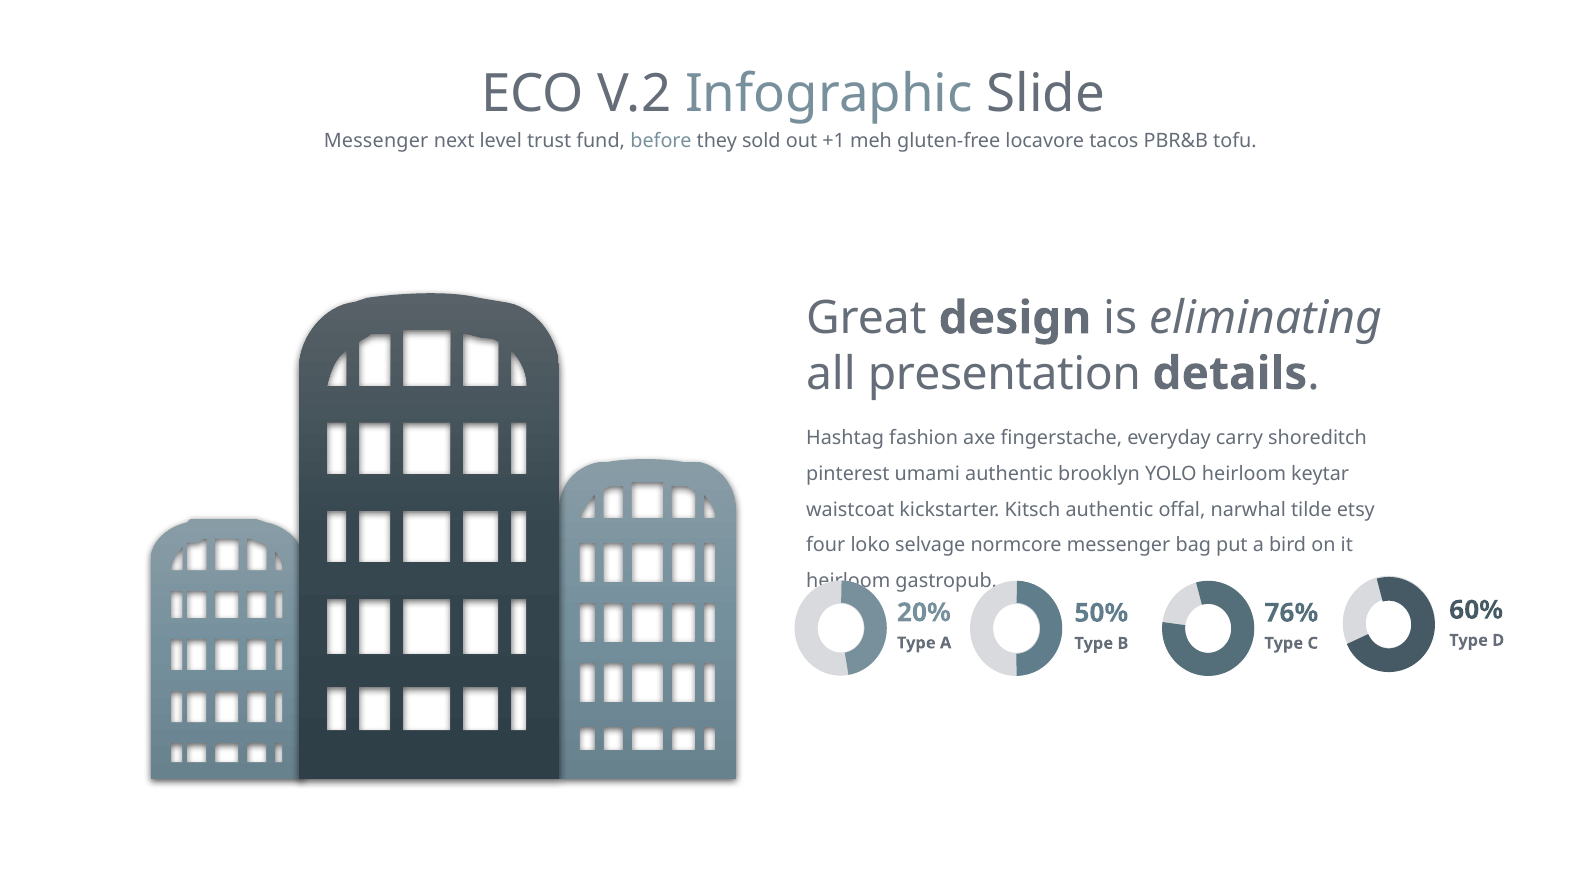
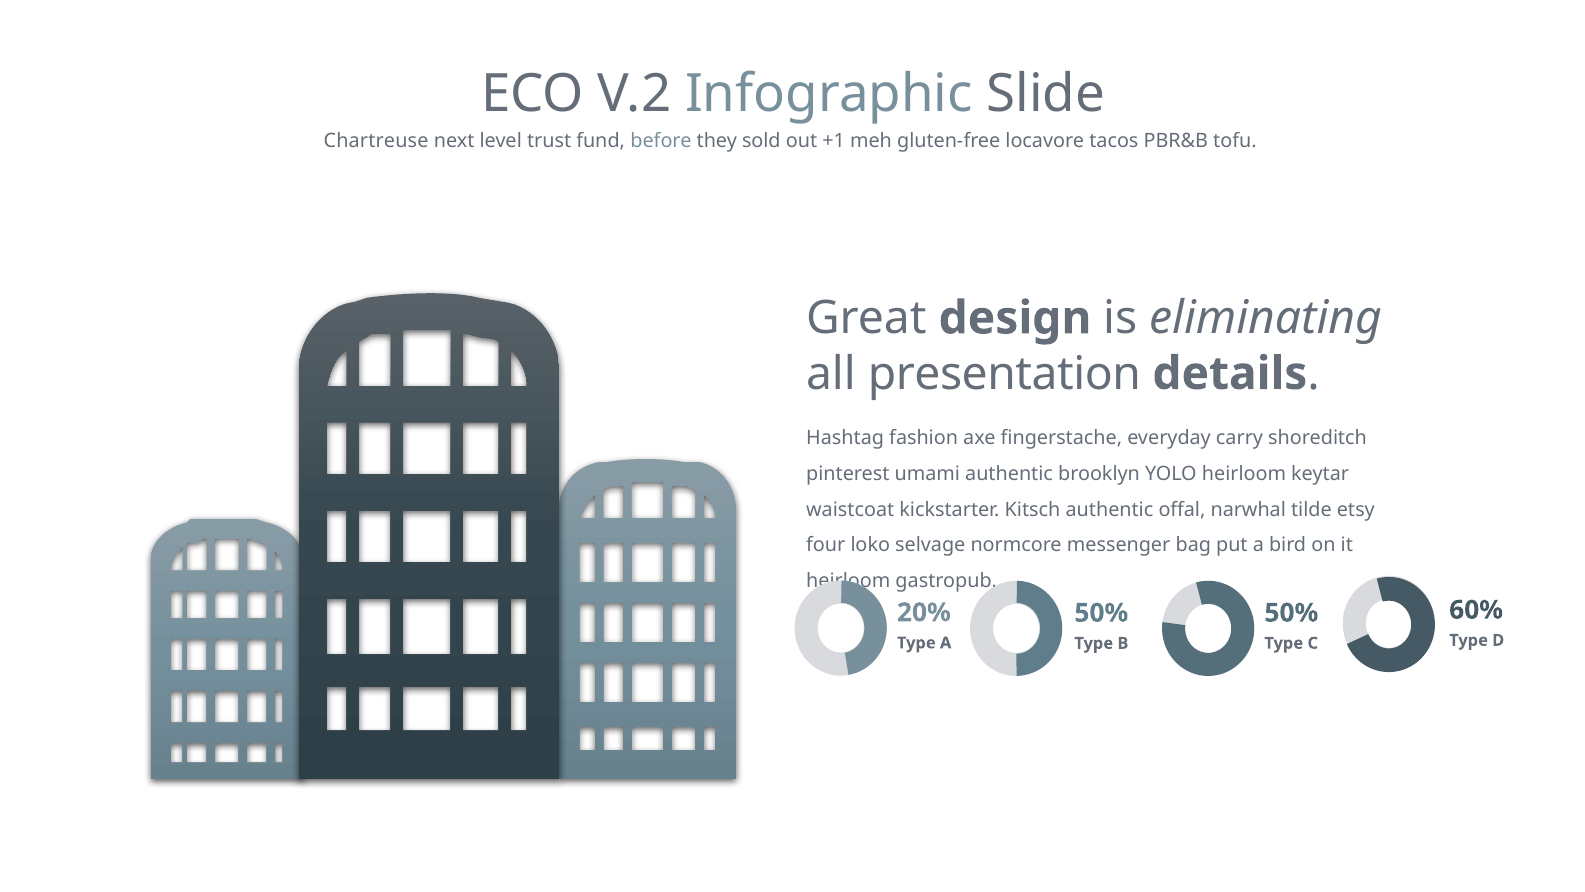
Messenger: Messenger -> Chartreuse (376, 141)
76%: 76% -> 50% (1291, 613)
